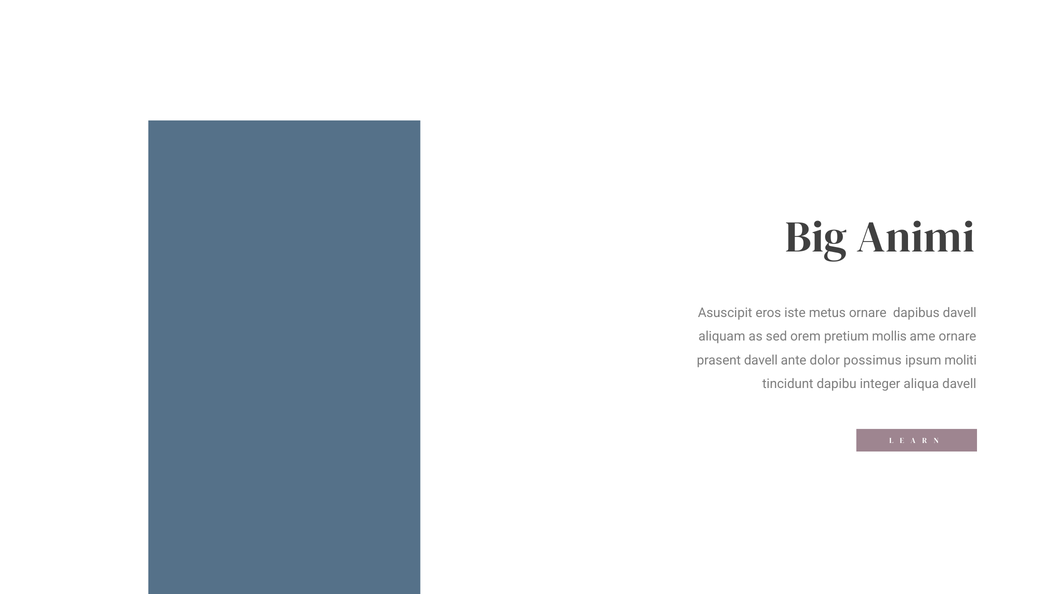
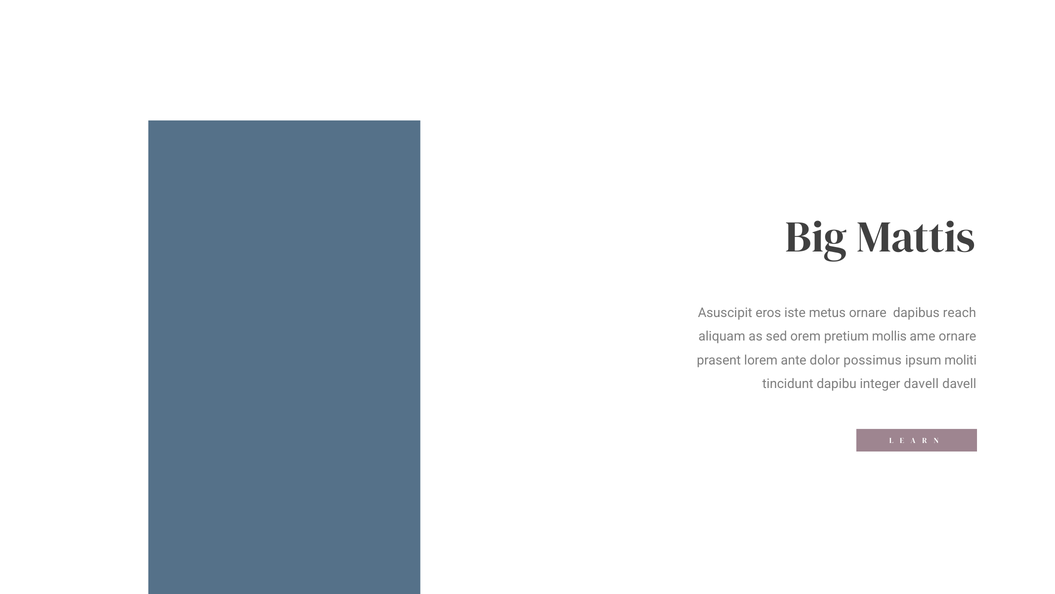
Animi: Animi -> Mattis (916, 237)
dapibus davell: davell -> reach (960, 312)
prasent davell: davell -> lorem (761, 360)
integer aliqua: aliqua -> davell (921, 384)
